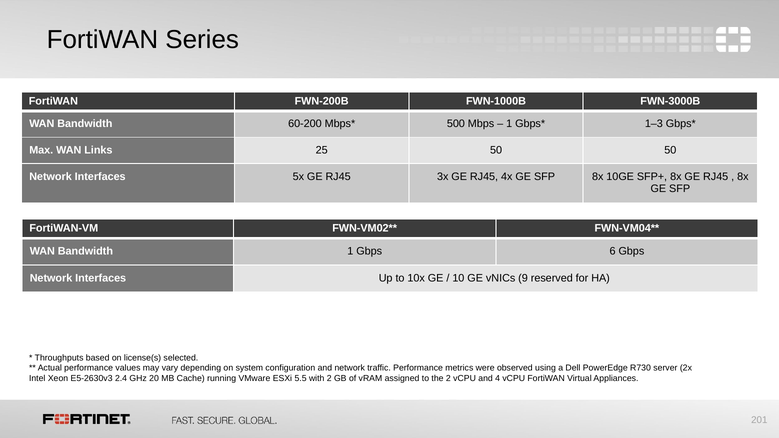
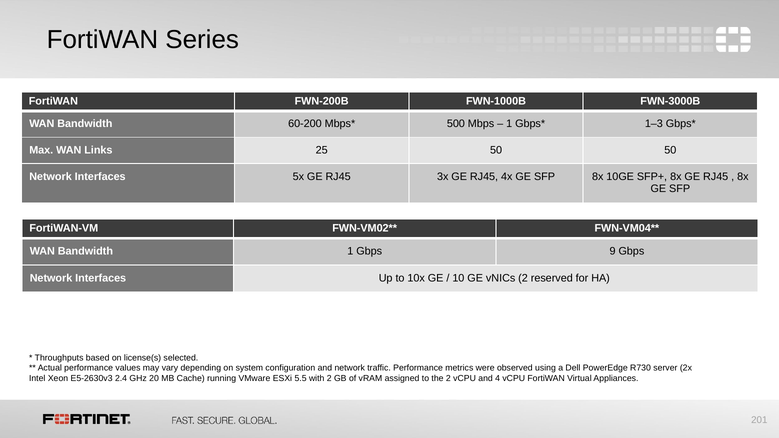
6: 6 -> 9 (613, 251)
vNICs 9: 9 -> 2 (523, 278)
